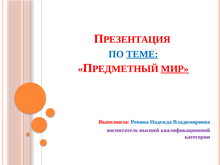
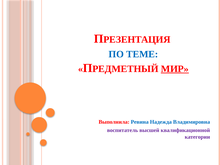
ТЕМЕ underline: present -> none (142, 54)
